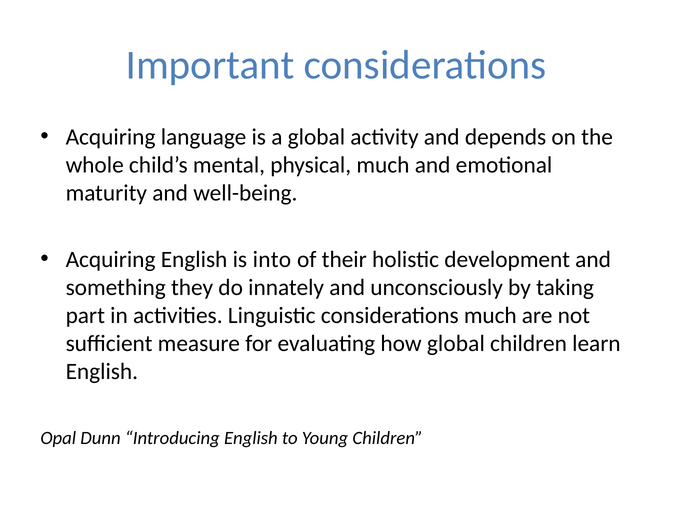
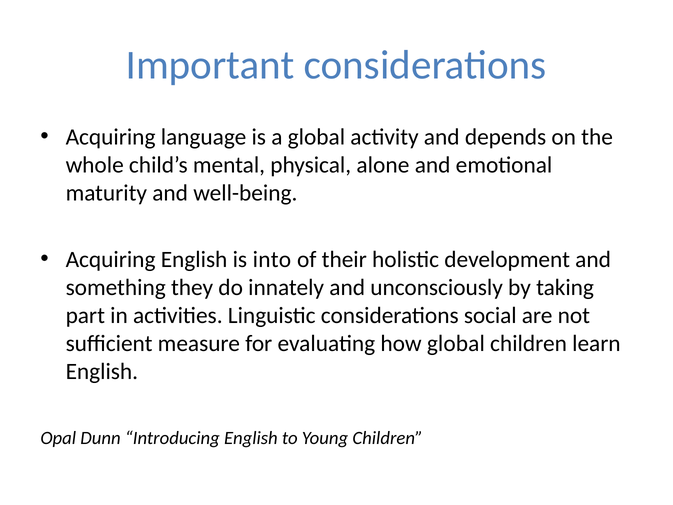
physical much: much -> alone (383, 165)
considerations much: much -> social (490, 315)
